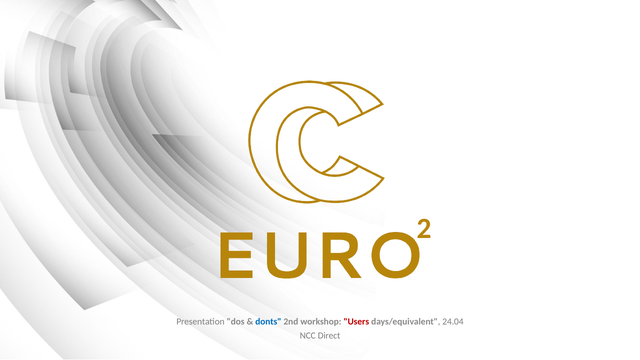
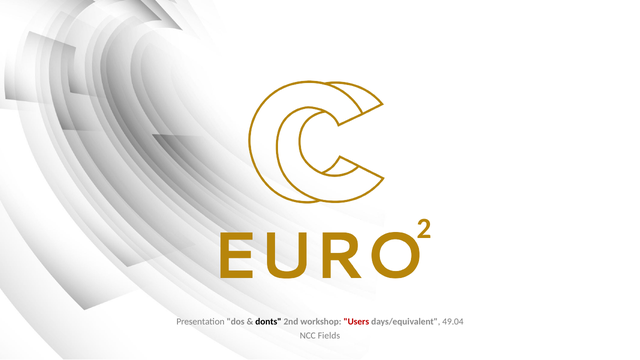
donts colour: blue -> black (268, 322)
24.04: 24.04 -> 49.04 (453, 322)
Direct: Direct -> Fields (329, 336)
